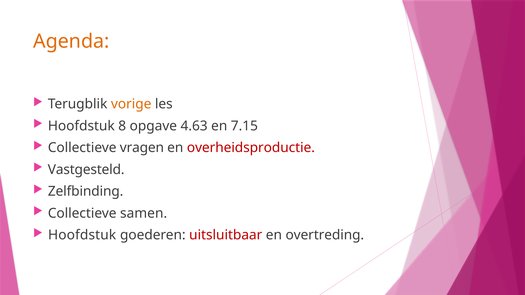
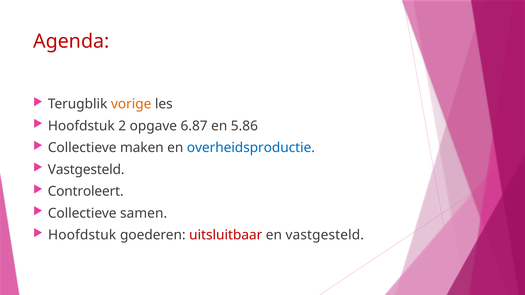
Agenda colour: orange -> red (71, 41)
8: 8 -> 2 (122, 126)
4.63: 4.63 -> 6.87 (194, 126)
7.15: 7.15 -> 5.86 (244, 126)
vragen: vragen -> maken (142, 148)
overheidsproductie colour: red -> blue (251, 148)
Zelfbinding: Zelfbinding -> Controleert (86, 192)
en overtreding: overtreding -> vastgesteld (325, 235)
